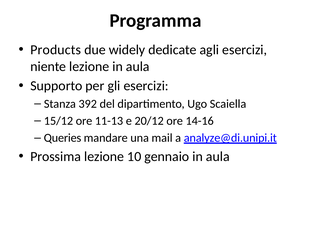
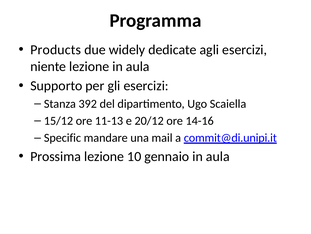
Queries: Queries -> Specific (62, 137)
analyze@di.unipi.it: analyze@di.unipi.it -> commit@di.unipi.it (230, 137)
